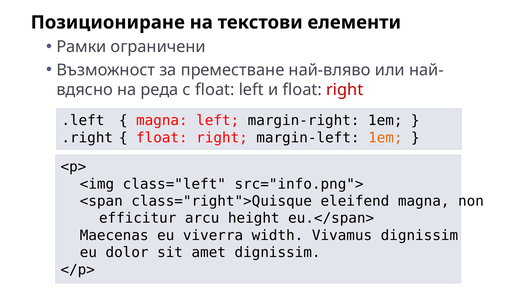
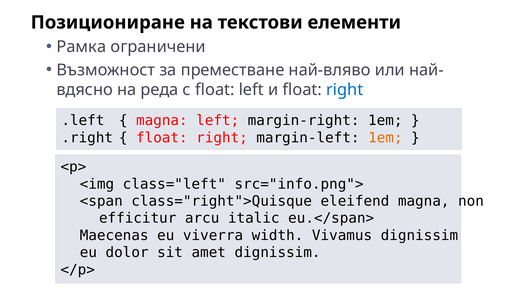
Рамки: Рамки -> Рамка (81, 47)
right colour: red -> blue (345, 90)
height: height -> italic (254, 218)
